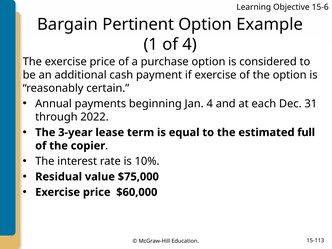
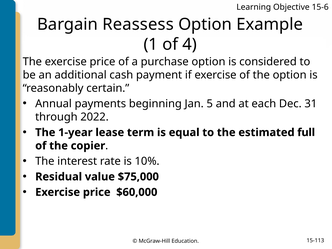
Pertinent: Pertinent -> Reassess (138, 24)
Jan 4: 4 -> 5 (210, 104)
3-year: 3-year -> 1-year (75, 132)
